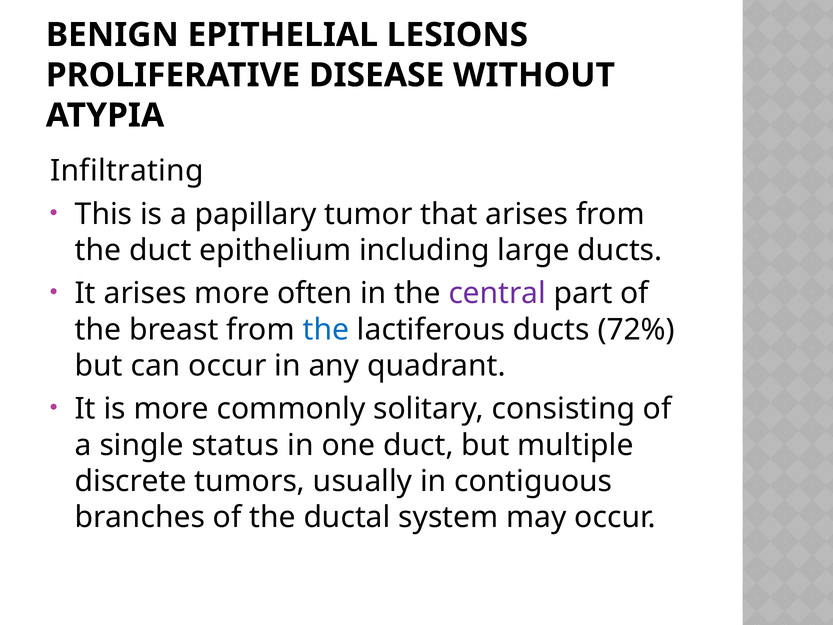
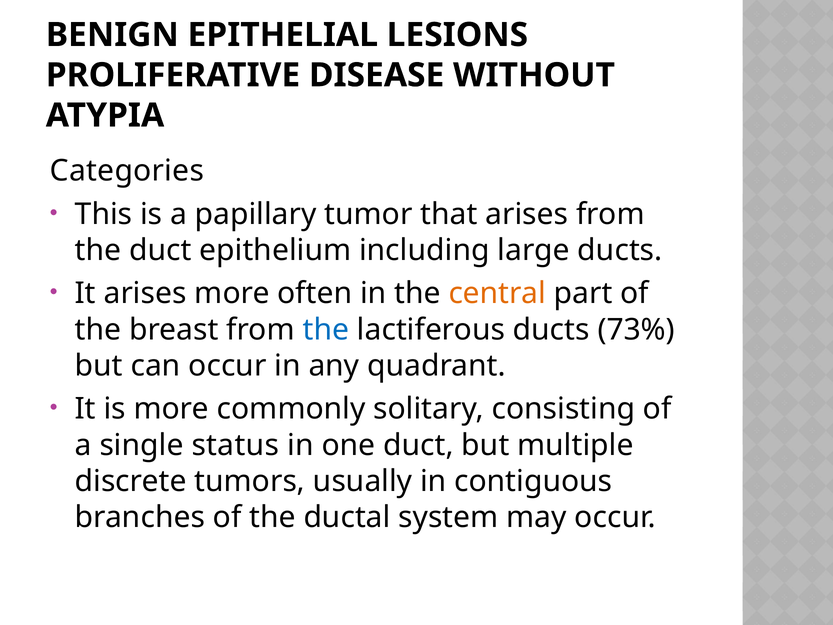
Infiltrating: Infiltrating -> Categories (127, 171)
central colour: purple -> orange (497, 293)
72%: 72% -> 73% (636, 330)
